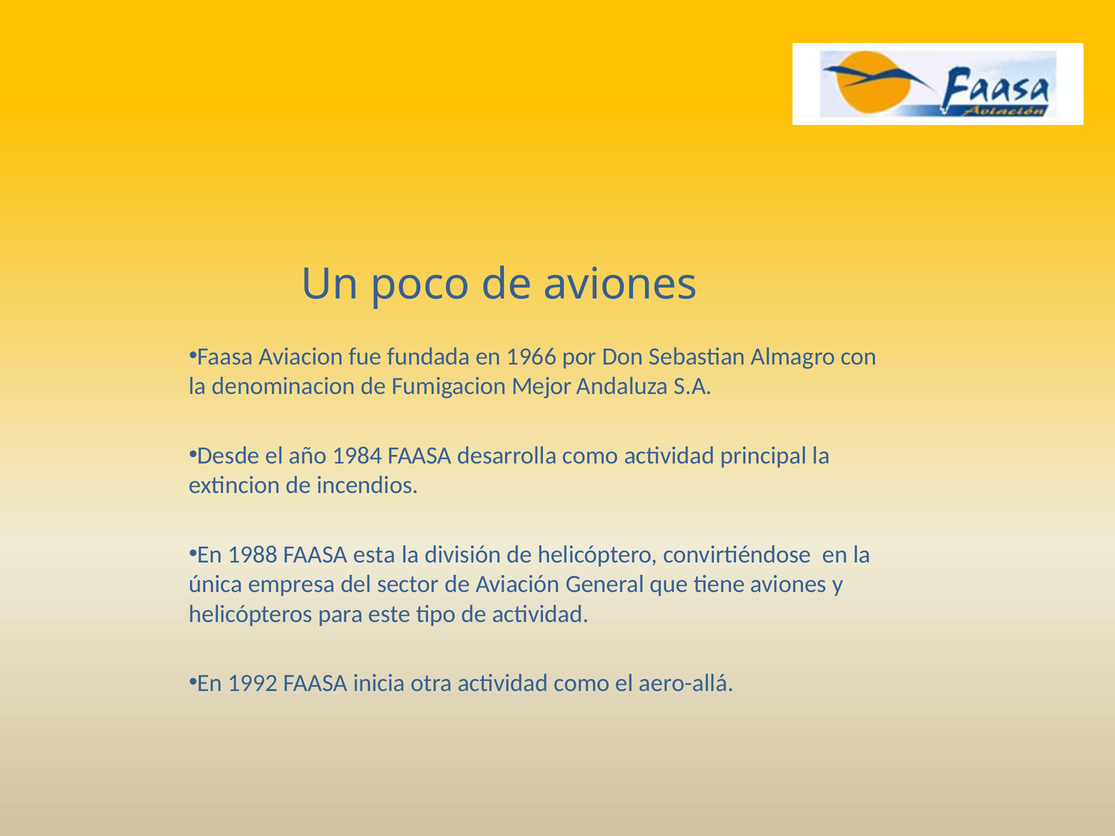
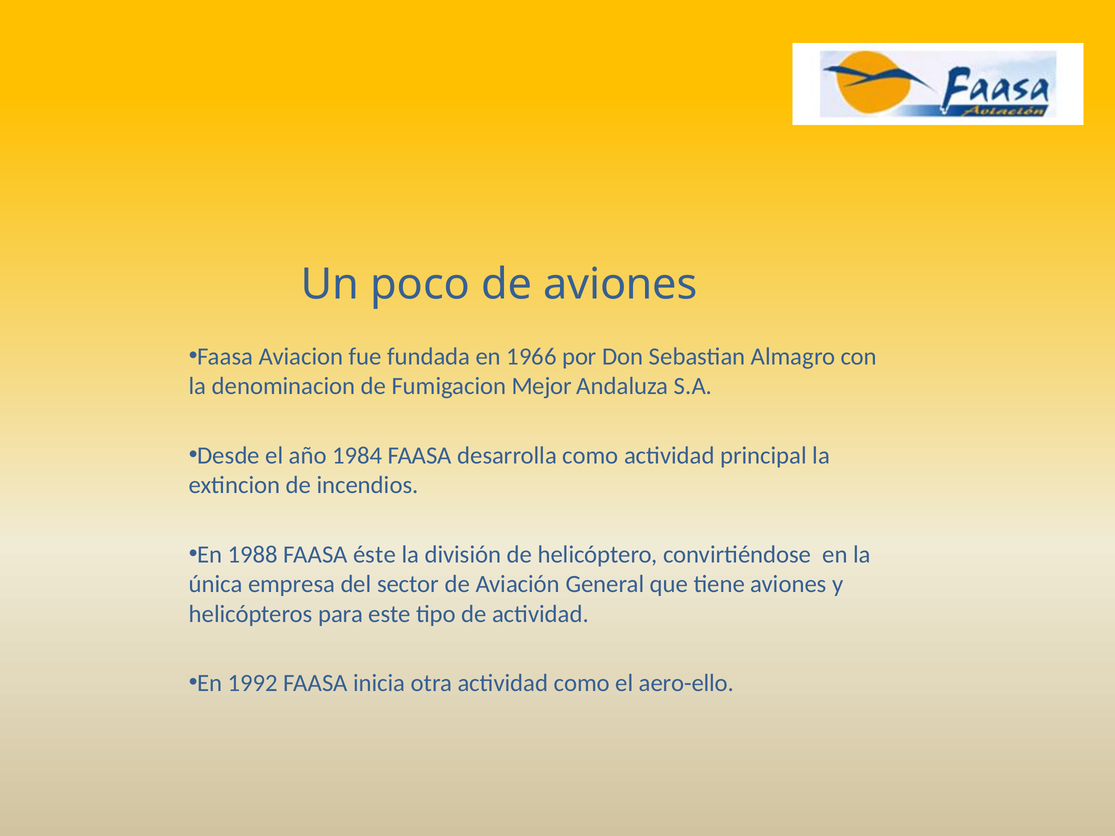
esta: esta -> éste (375, 555)
aero-allá: aero-allá -> aero-ello (686, 683)
